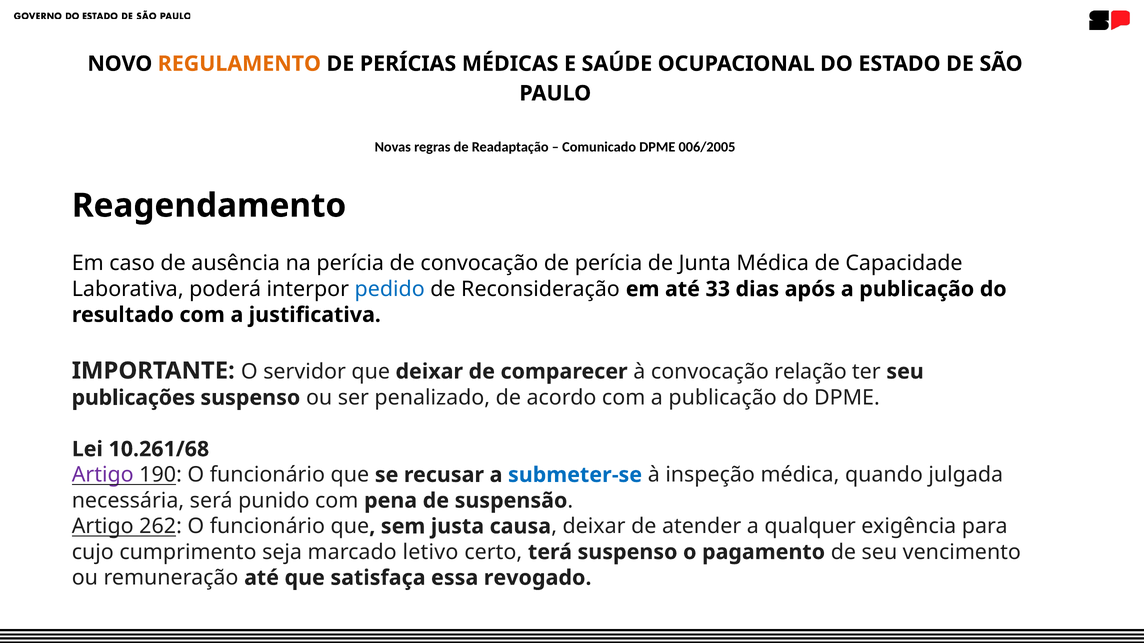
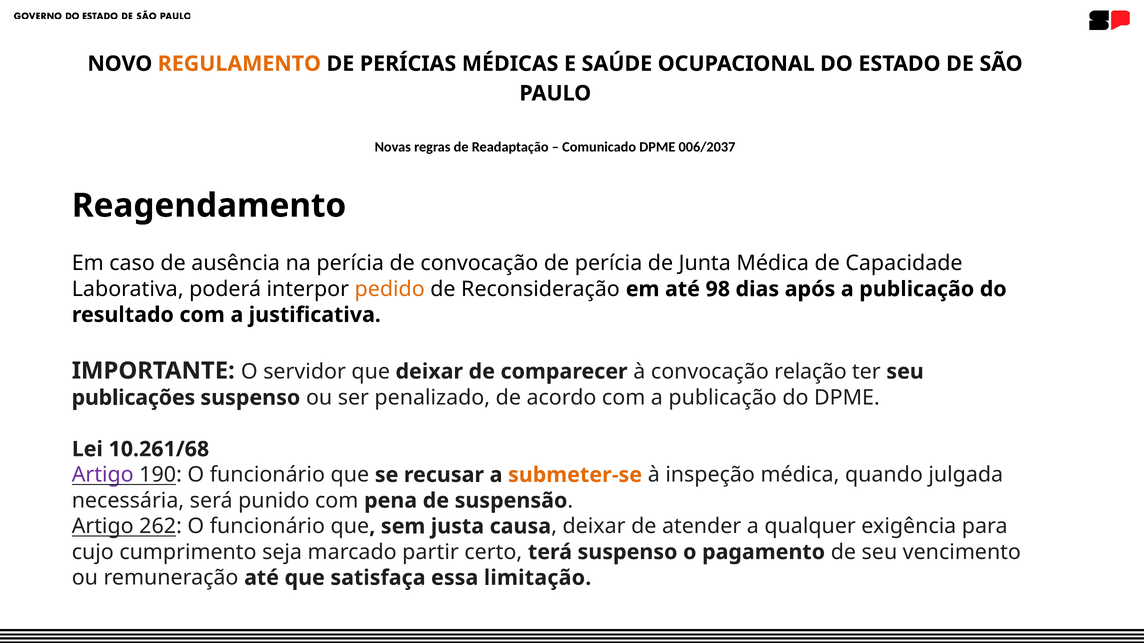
006/2005: 006/2005 -> 006/2037 (707, 147)
pedido colour: blue -> orange (390, 289)
33: 33 -> 98 (718, 289)
submeter-se colour: blue -> orange (575, 475)
letivo: letivo -> partir (431, 552)
revogado: revogado -> limitação (538, 578)
